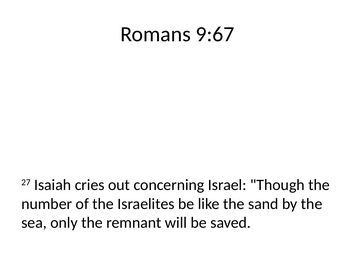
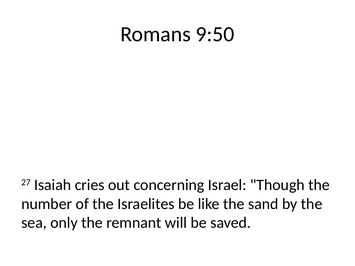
9:67: 9:67 -> 9:50 (215, 34)
